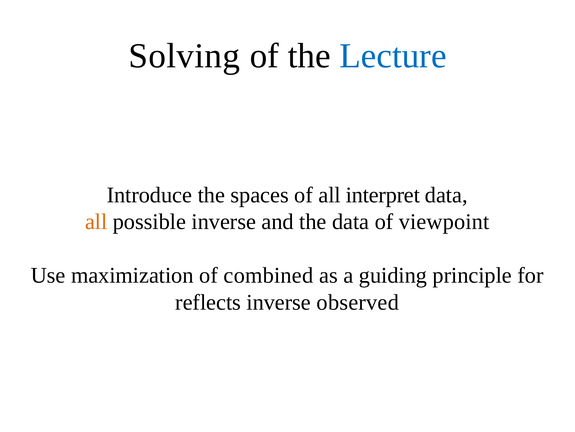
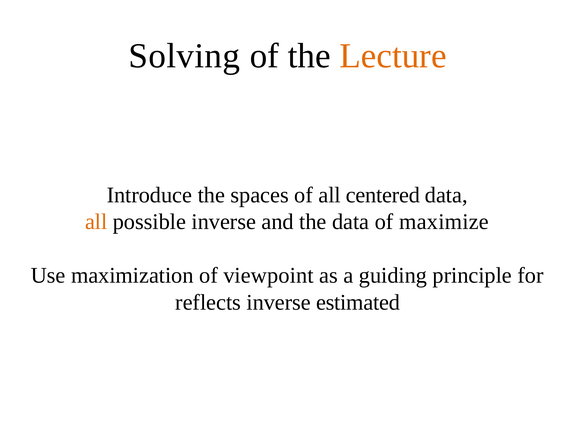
Lecture colour: blue -> orange (393, 56)
interpret: interpret -> centered (383, 195)
viewpoint: viewpoint -> maximize (444, 222)
combined: combined -> viewpoint (268, 275)
observed: observed -> estimated (358, 302)
